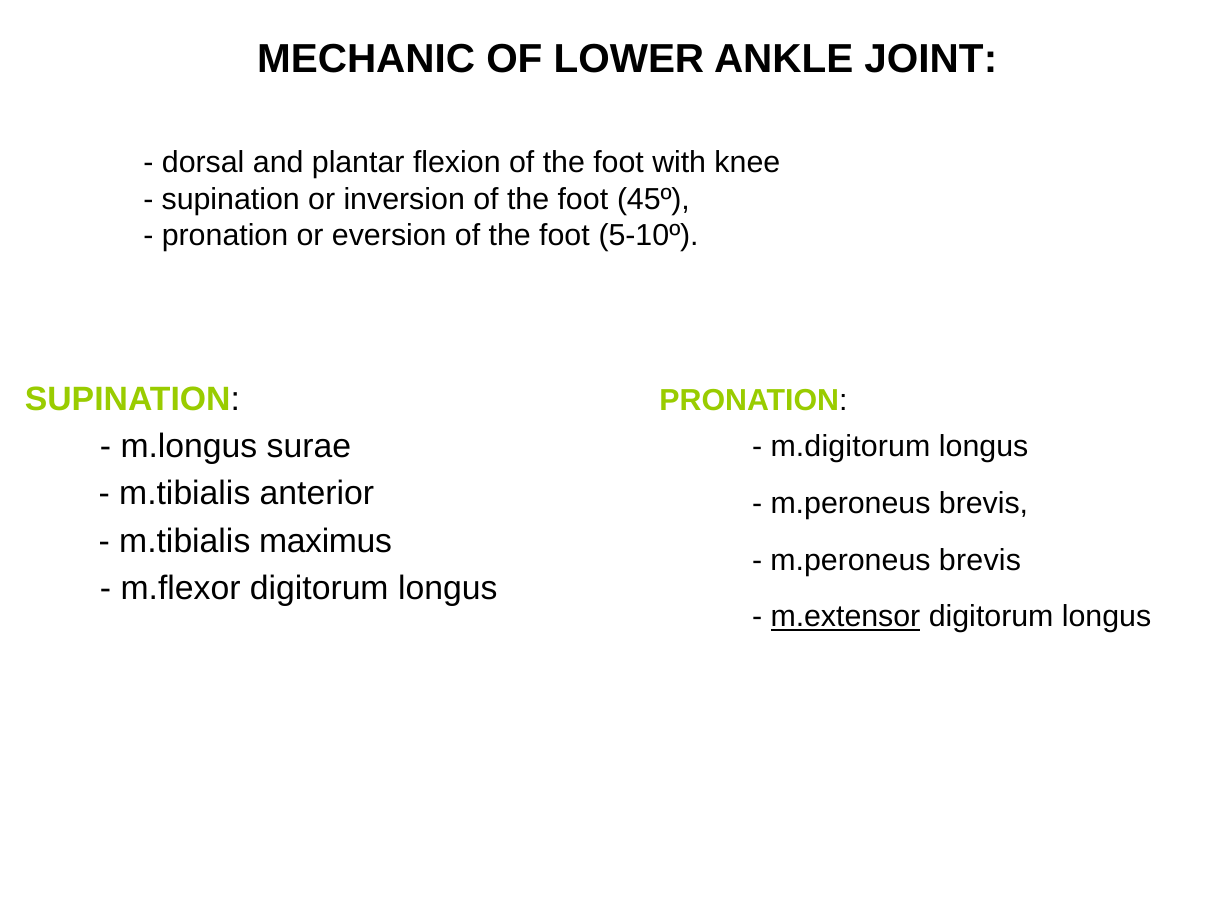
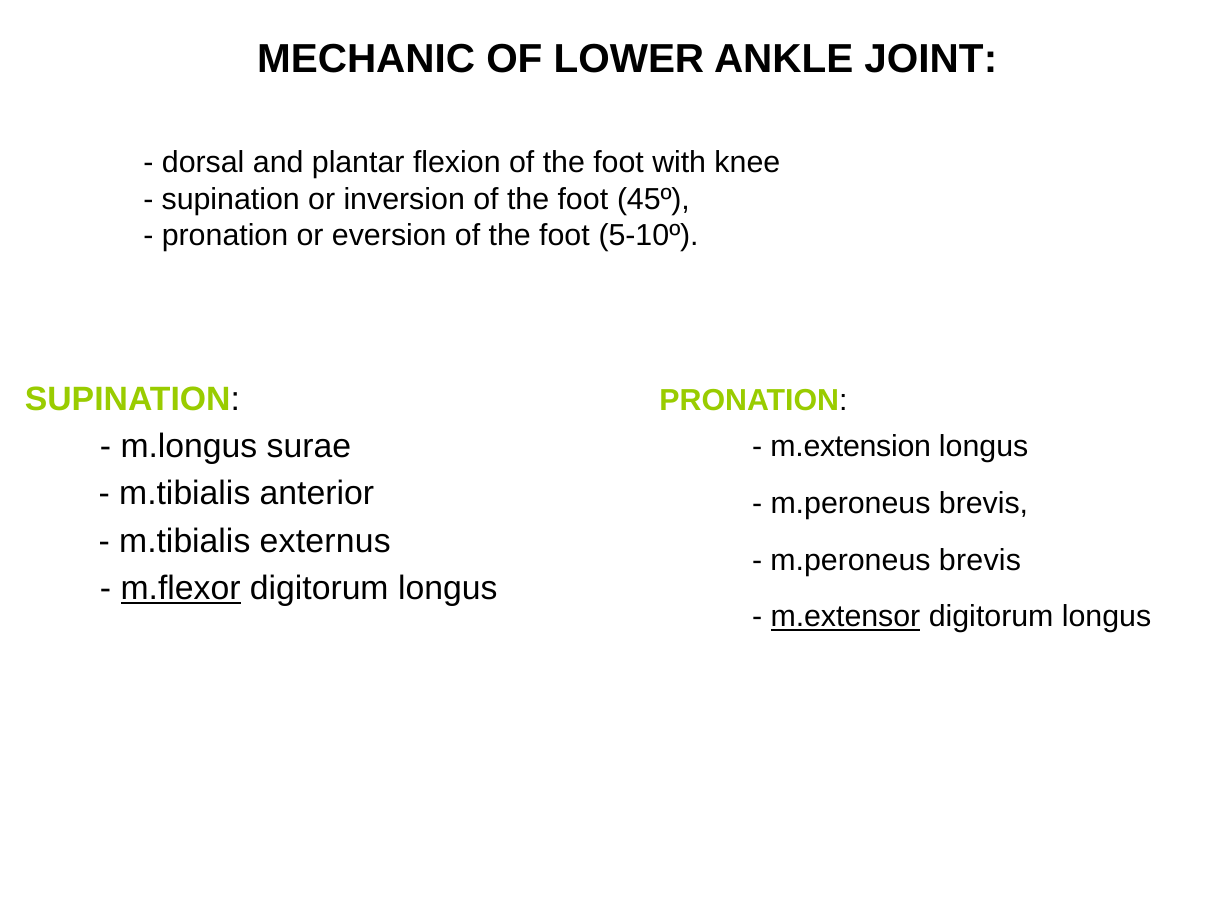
m.digitorum: m.digitorum -> m.extension (851, 447)
maximus: maximus -> externus (325, 541)
m.flexor underline: none -> present (181, 589)
